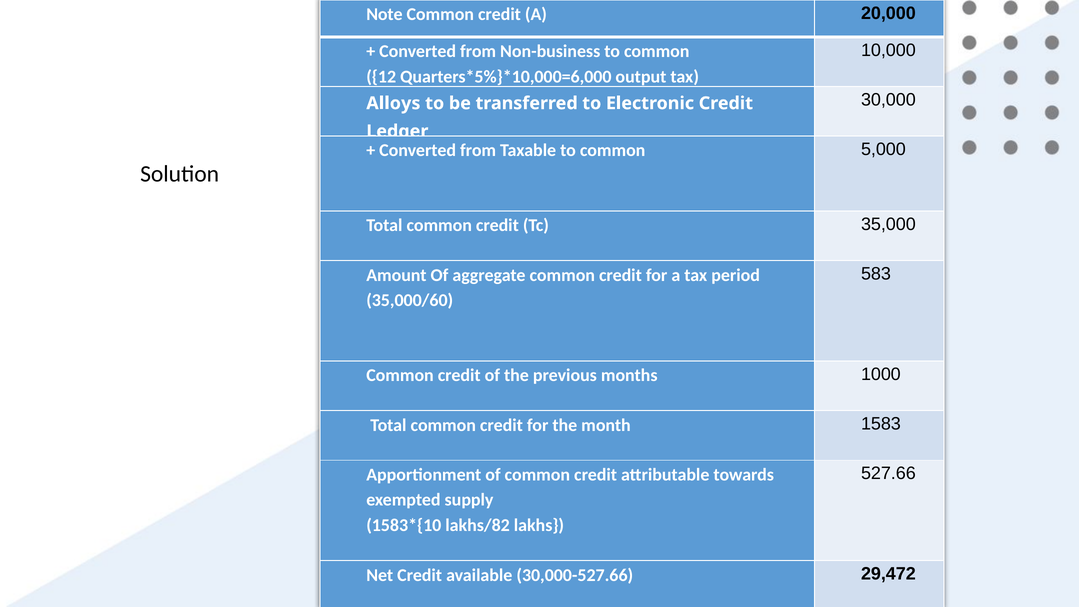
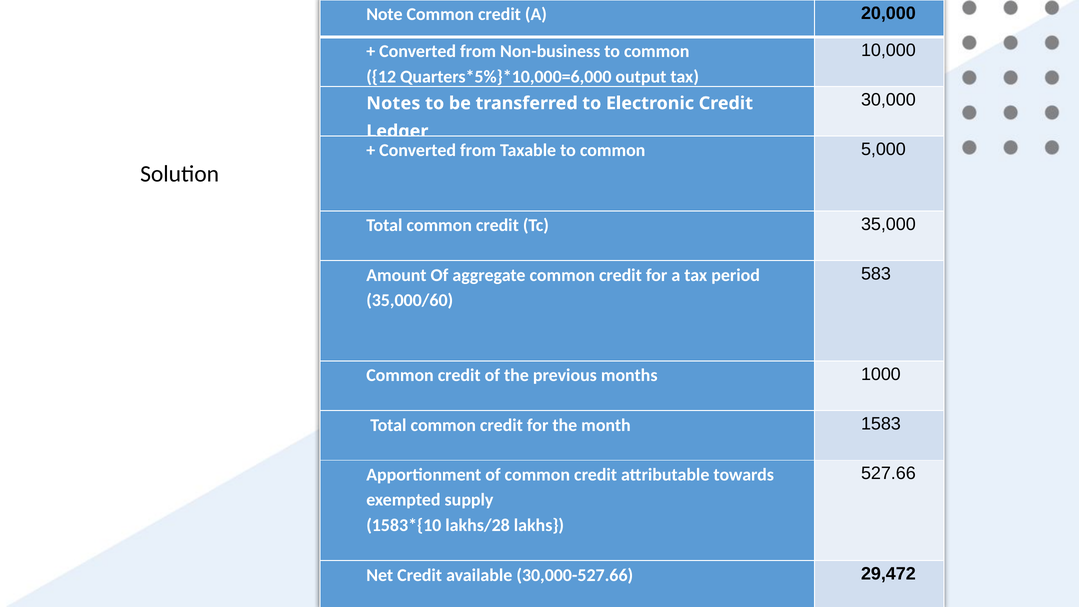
Alloys: Alloys -> Notes (393, 103)
lakhs/82: lakhs/82 -> lakhs/28 (478, 525)
